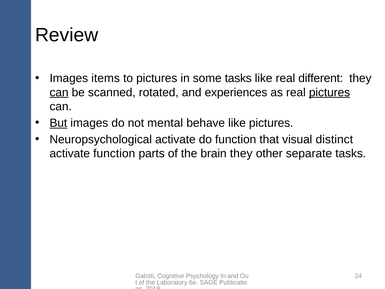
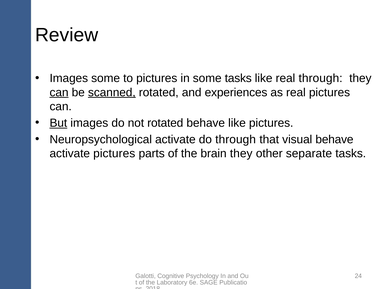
Images items: items -> some (106, 78)
real different: different -> through (321, 78)
scanned underline: none -> present (112, 92)
pictures underline: present -> none (329, 92)
not mental: mental -> rotated (165, 123)
do function: function -> through (236, 139)
visual distinct: distinct -> behave (334, 139)
activate function: function -> pictures (114, 153)
